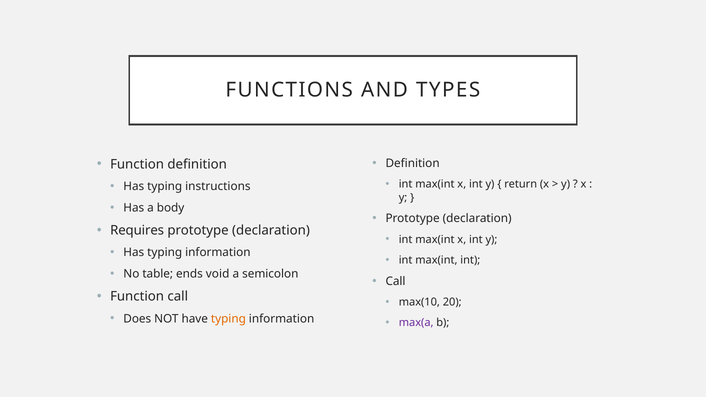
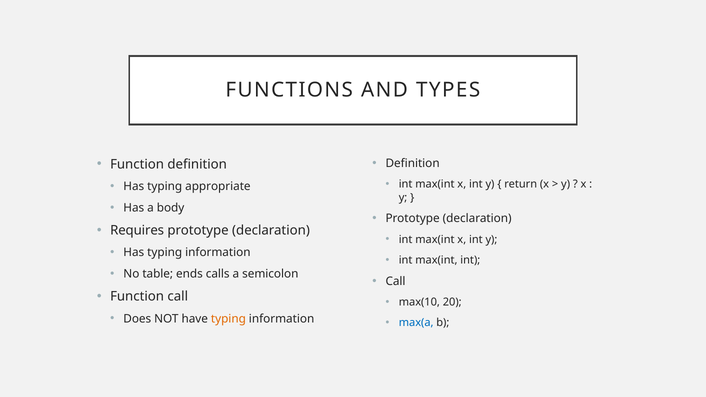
instructions: instructions -> appropriate (218, 187)
void: void -> calls (218, 274)
max(a colour: purple -> blue (416, 323)
